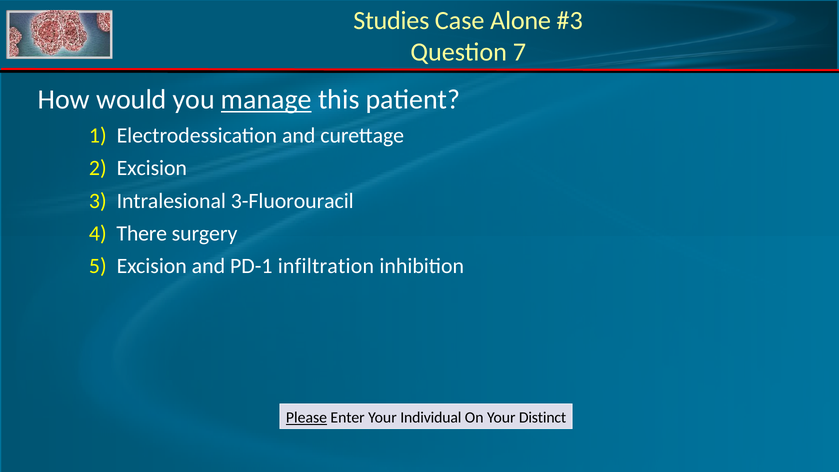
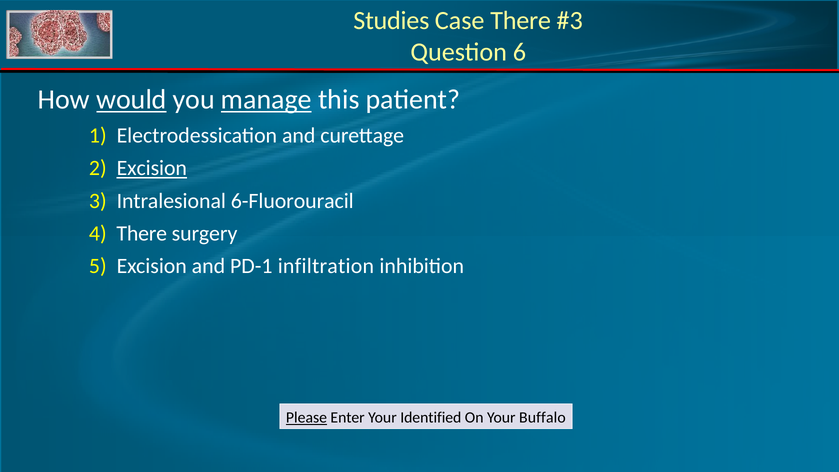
Case Alone: Alone -> There (521, 21)
7: 7 -> 6 (519, 52)
would underline: none -> present (131, 100)
Excision underline: none -> present (152, 168)
3-Fluorouracil: 3-Fluorouracil -> 6-Fluorouracil (292, 201)
Individual: Individual -> Identified (431, 418)
Distinct: Distinct -> Buffalo (542, 418)
